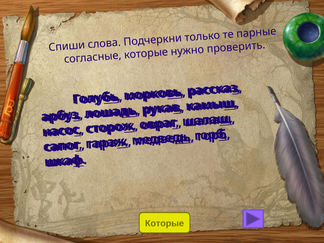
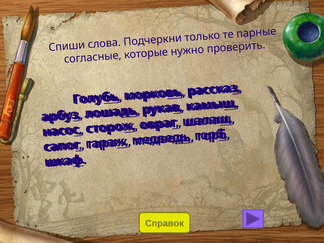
Которые: Которые -> Справок (164, 223)
